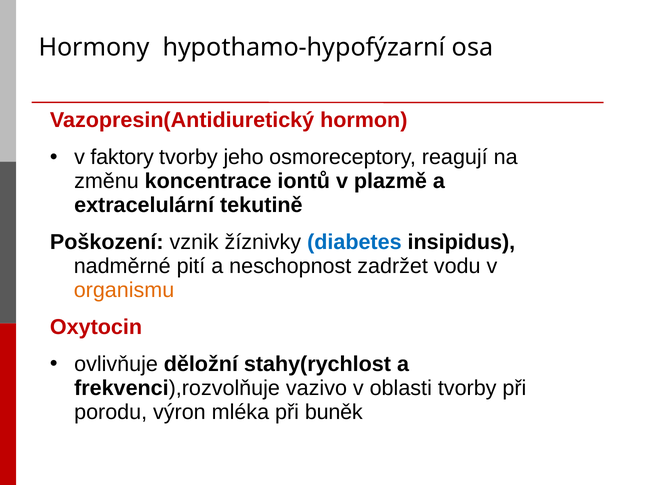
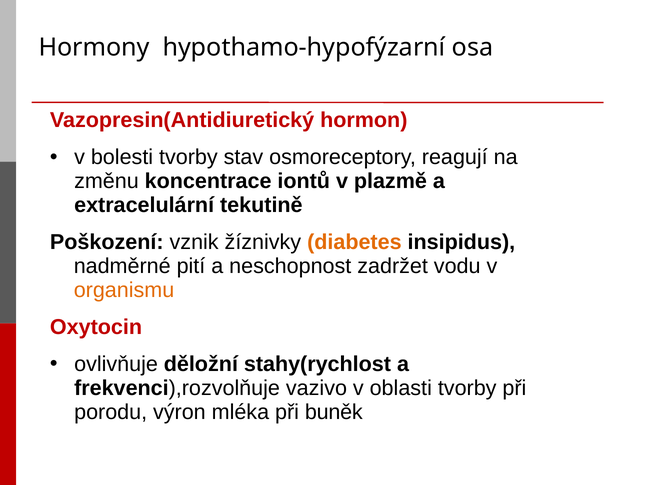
faktory: faktory -> bolesti (122, 157)
jeho: jeho -> stav (243, 157)
diabetes colour: blue -> orange (354, 242)
